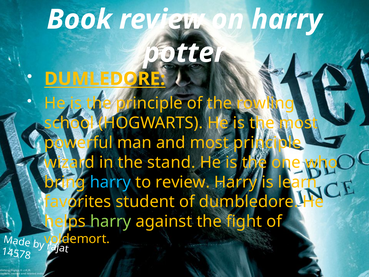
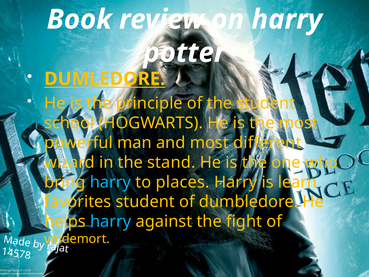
the rowling: rowling -> student (266, 103)
most principle: principle -> different (267, 143)
to review: review -> places (183, 182)
harry colour: light green -> light blue (111, 221)
